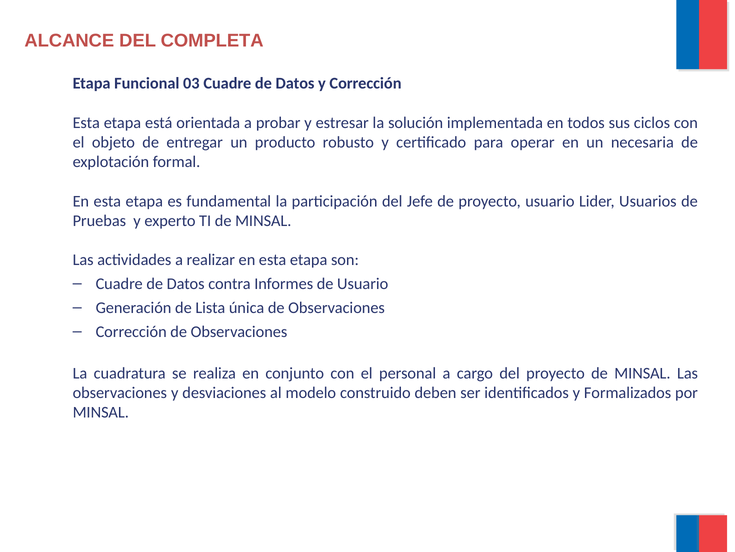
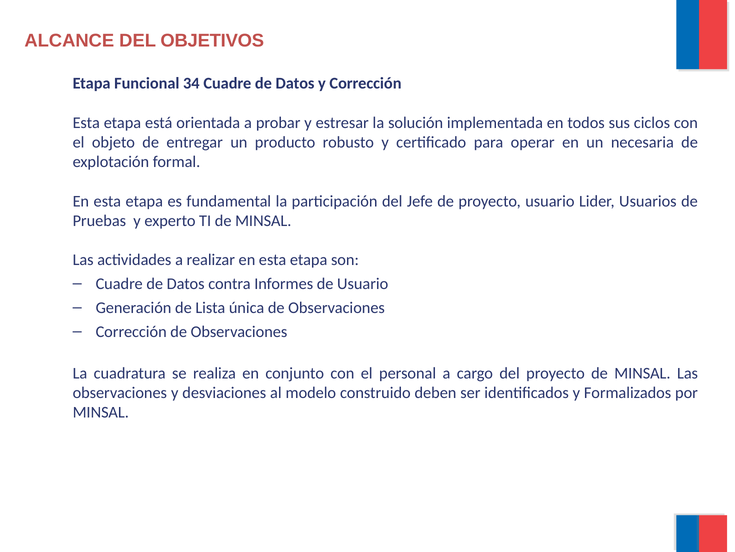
COMPLETA: COMPLETA -> OBJETIVOS (212, 41)
03: 03 -> 34 (191, 83)
